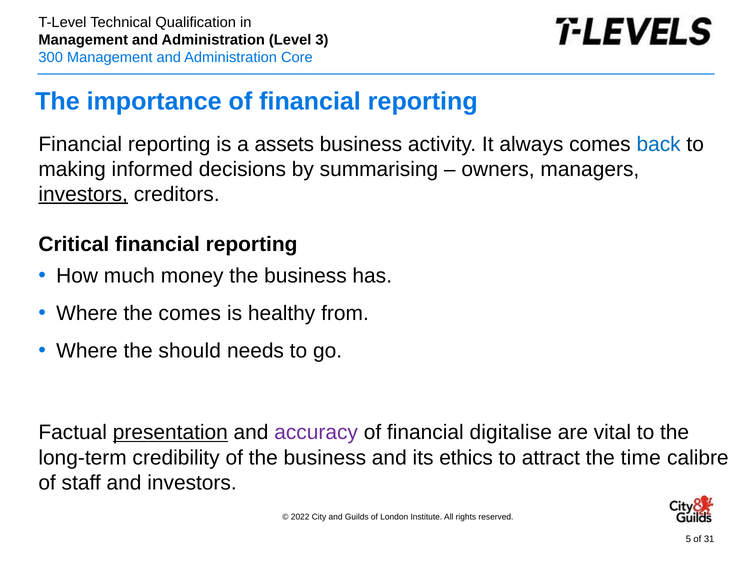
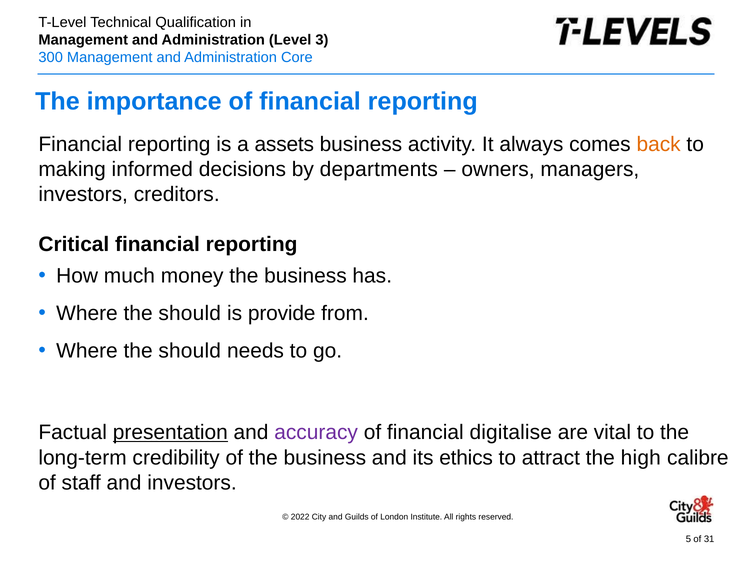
back colour: blue -> orange (659, 144)
summarising: summarising -> departments (379, 169)
investors underline: present -> none (83, 194)
comes: comes -> should (190, 313)
healthy: healthy -> provide (282, 313)
time: time -> high (641, 458)
